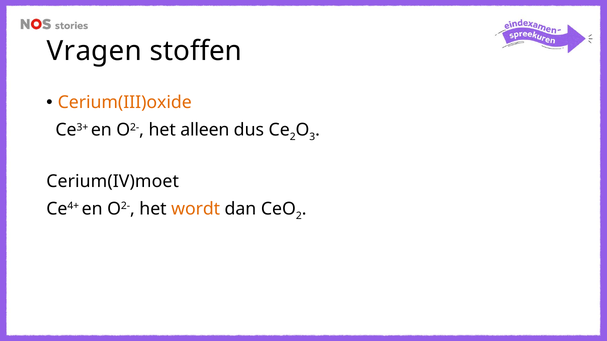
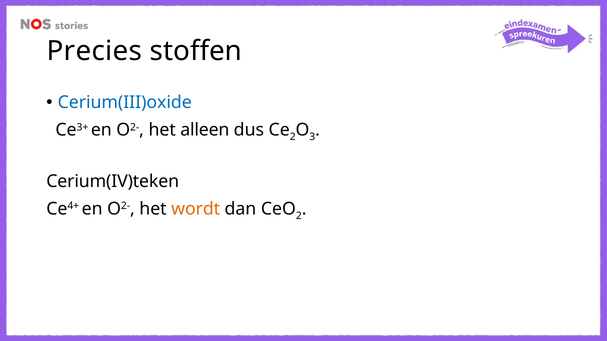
Vragen: Vragen -> Precies (94, 51)
Cerium(III)oxide colour: orange -> blue (125, 103)
Cerium(IV)moet: Cerium(IV)moet -> Cerium(IV)teken (113, 182)
